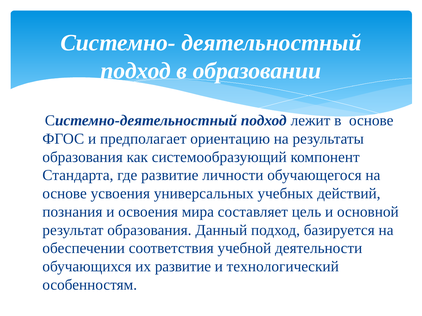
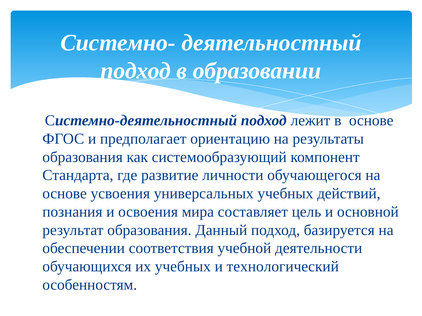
их развитие: развитие -> учебных (183, 267)
